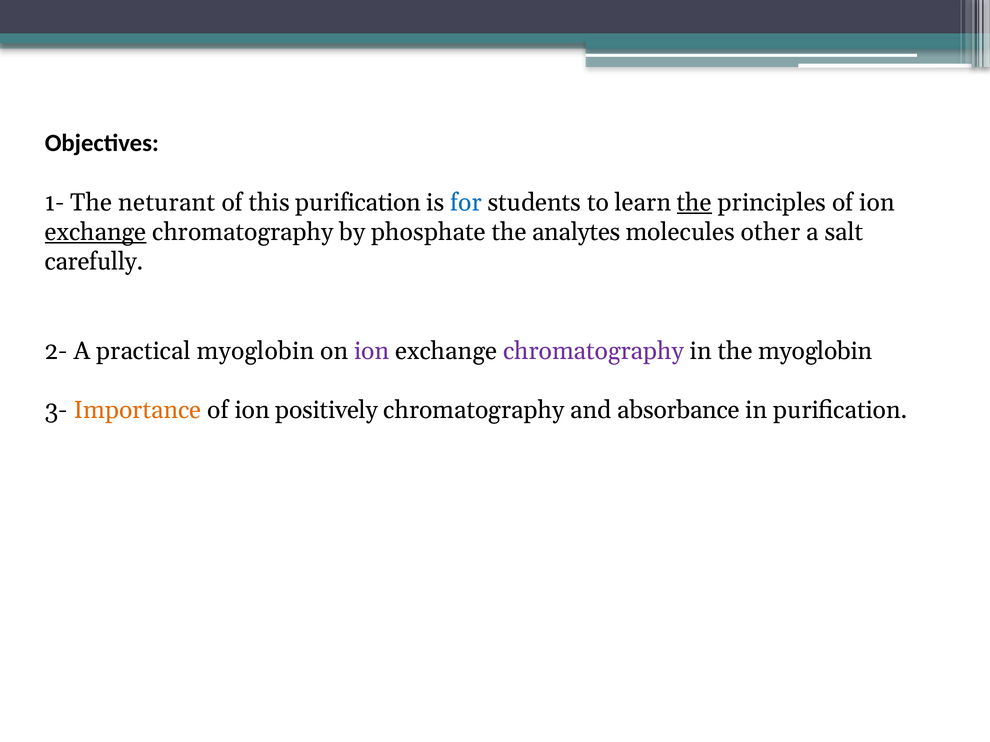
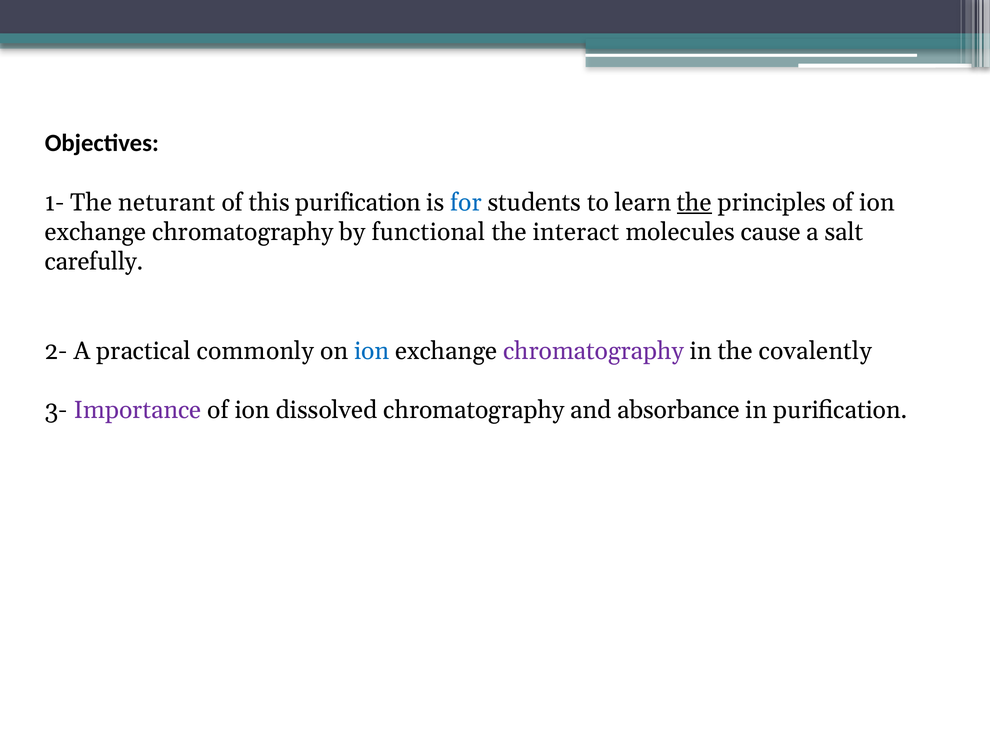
exchange underline: present -> none (96, 232)
phosphate: phosphate -> functional (428, 232)
analytes: analytes -> interact (576, 232)
other: other -> cause (771, 232)
practical myoglobin: myoglobin -> commonly (255, 351)
ion colour: purple -> blue (372, 351)
the myoglobin: myoglobin -> covalently (815, 351)
Importance colour: orange -> purple (137, 410)
positively: positively -> dissolved (327, 410)
